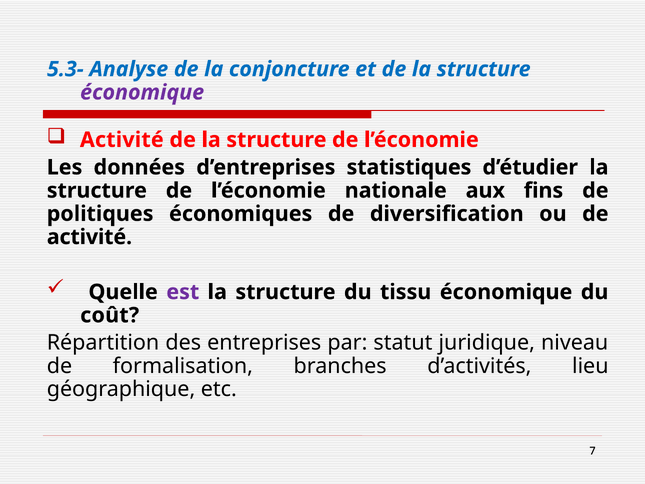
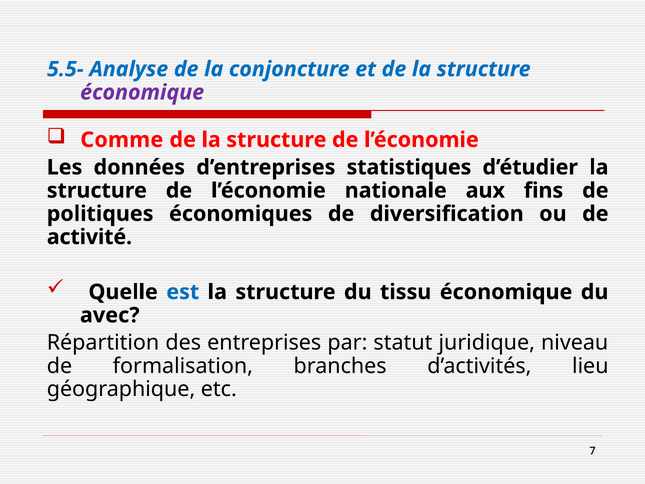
5.3-: 5.3- -> 5.5- (65, 69)
Activité: Activité -> Comme (122, 140)
est colour: purple -> blue (183, 292)
coût: coût -> avec (110, 315)
